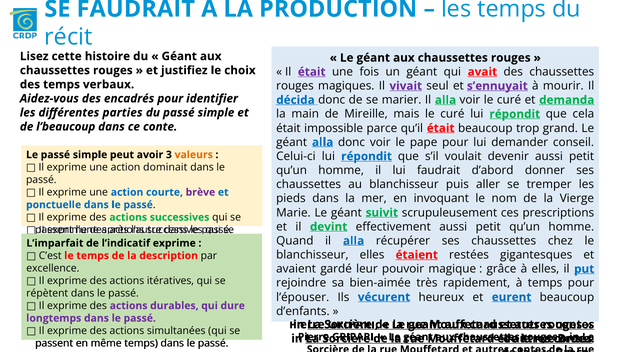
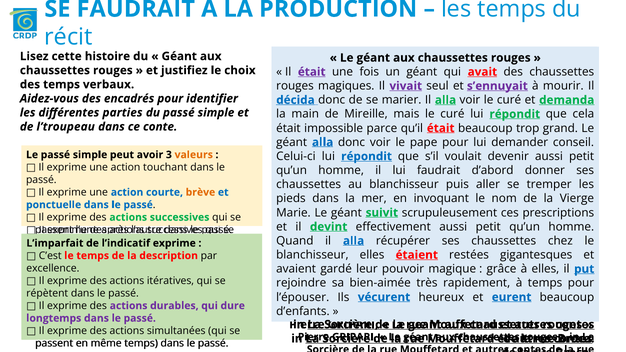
l’beaucoup: l’beaucoup -> l’troupeau (66, 127)
dominait: dominait -> touchant (165, 167)
brève colour: purple -> orange (200, 192)
